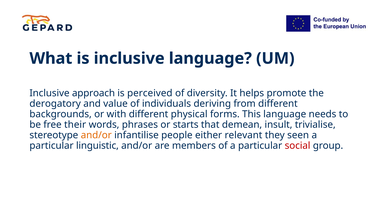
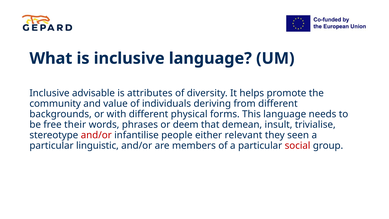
approach: approach -> advisable (93, 93)
perceived: perceived -> attributes (150, 93)
derogatory: derogatory -> community (55, 104)
starts: starts -> deem (186, 125)
and/or colour: orange -> red (96, 135)
